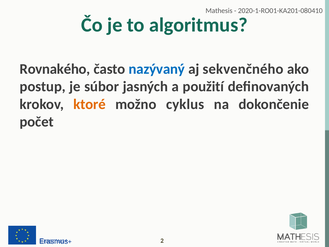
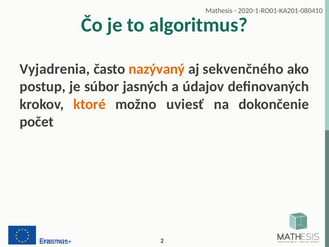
Rovnakého: Rovnakého -> Vyjadrenia (55, 69)
nazývaný colour: blue -> orange (157, 69)
použití: použití -> údajov (203, 87)
cyklus: cyklus -> uviesť (185, 104)
